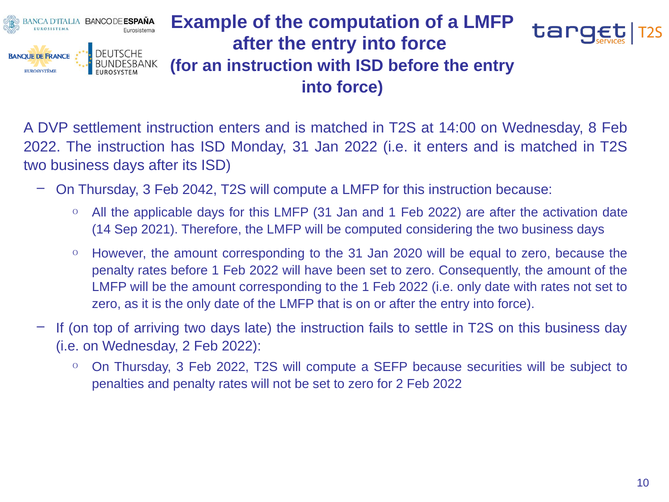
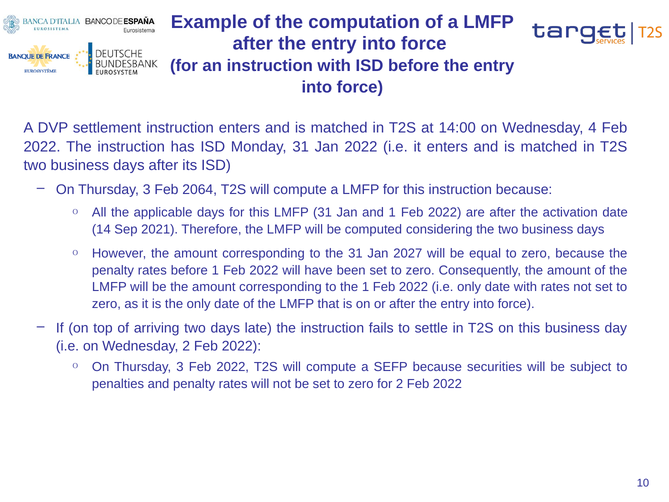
8: 8 -> 4 (592, 128)
2042: 2042 -> 2064 (200, 190)
2020: 2020 -> 2027 (408, 253)
